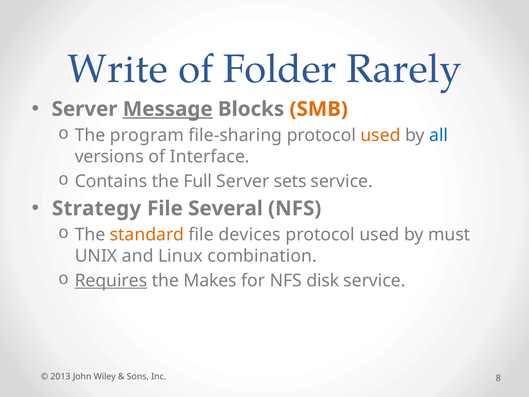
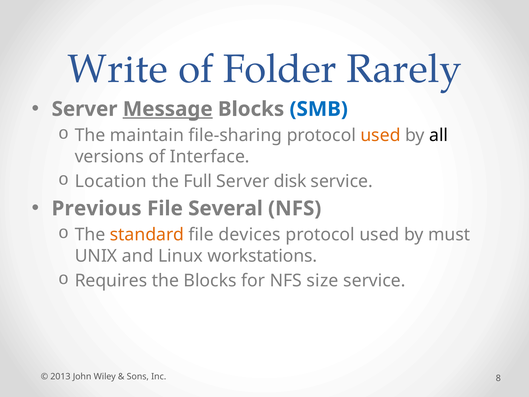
SMB colour: orange -> blue (319, 109)
program: program -> maintain (147, 135)
all colour: blue -> black (439, 135)
Contains: Contains -> Location (111, 181)
sets: sets -> disk (290, 181)
Strategy: Strategy -> Previous (97, 208)
combination: combination -> workstations (262, 256)
Requires underline: present -> none (111, 280)
the Makes: Makes -> Blocks (210, 280)
disk: disk -> size (323, 280)
